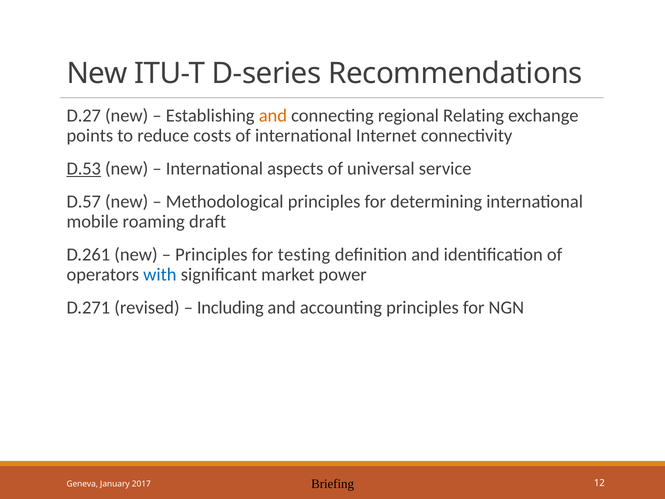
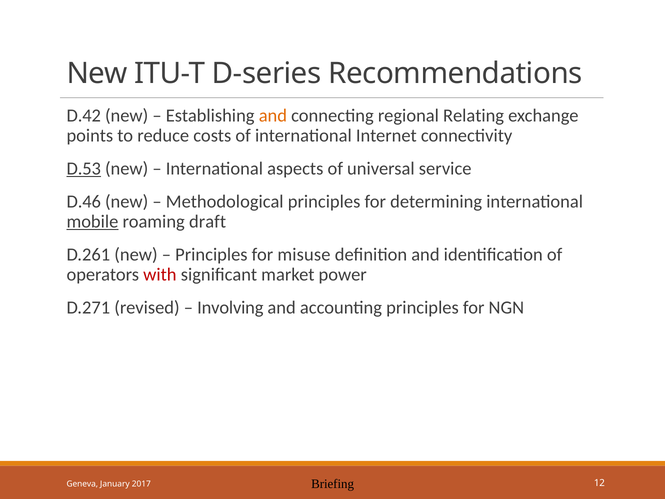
D.27: D.27 -> D.42 (84, 116)
D.57: D.57 -> D.46 (84, 201)
mobile underline: none -> present (92, 221)
testing: testing -> misuse (304, 254)
with colour: blue -> red (160, 274)
Including: Including -> Involving (230, 307)
